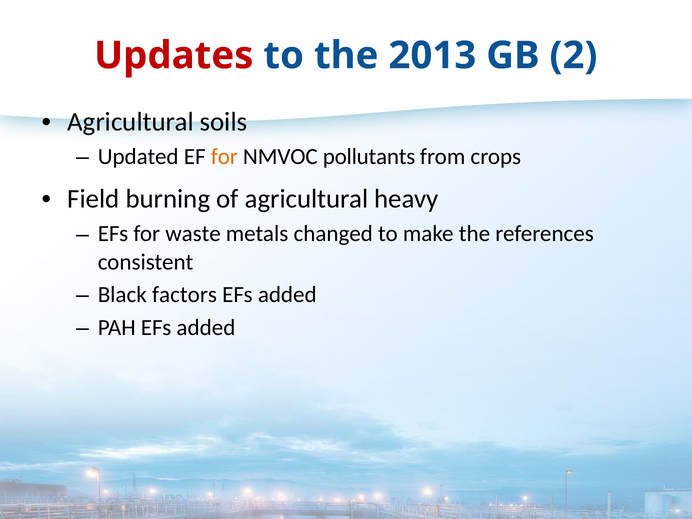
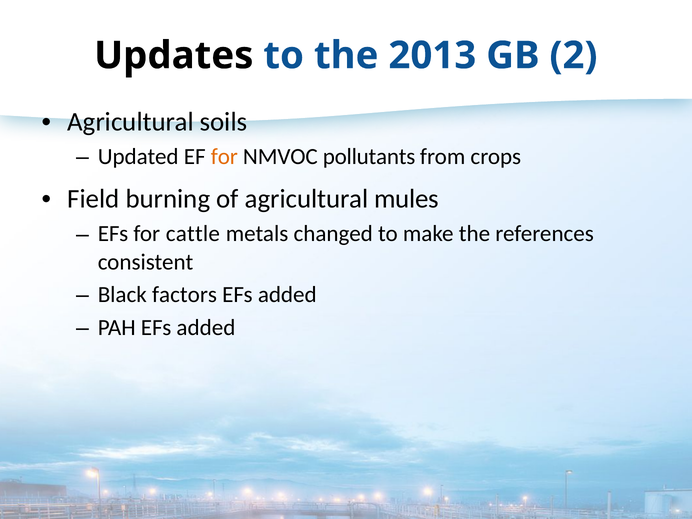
Updates colour: red -> black (174, 56)
heavy: heavy -> mules (407, 199)
waste: waste -> cattle (193, 234)
